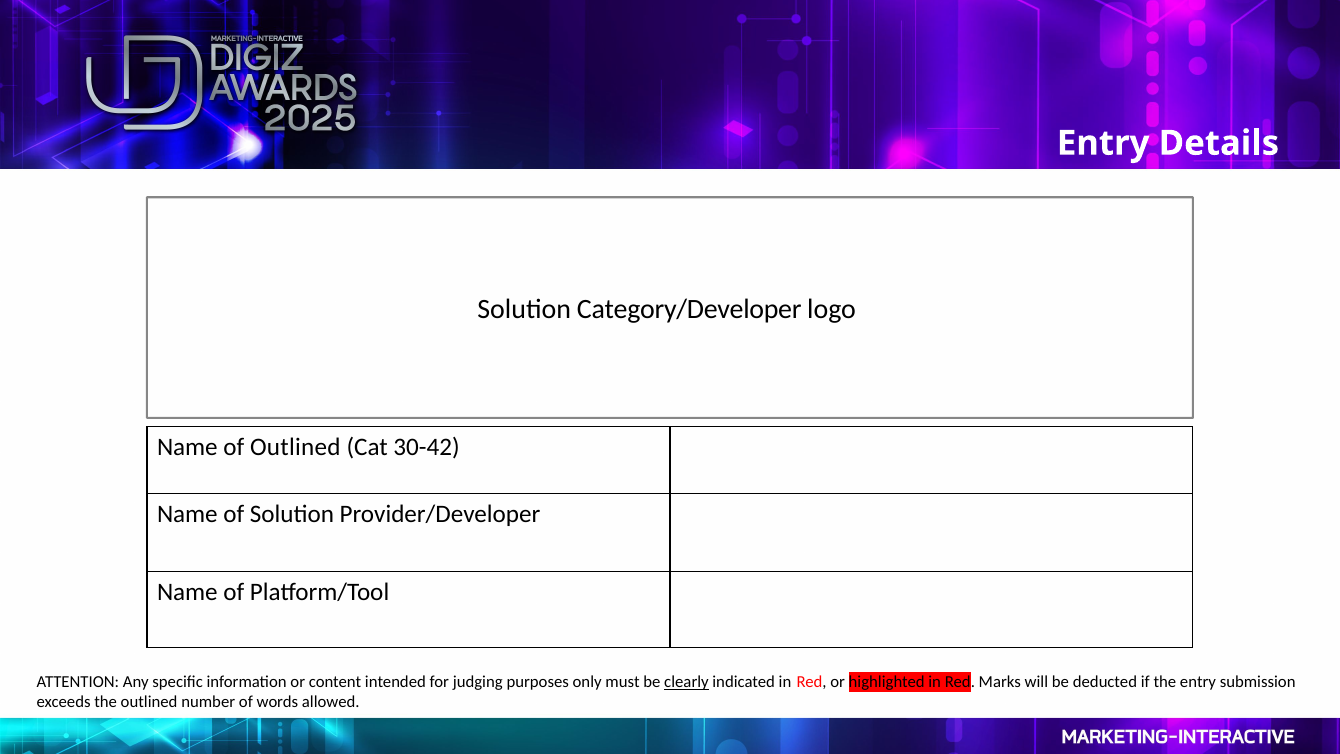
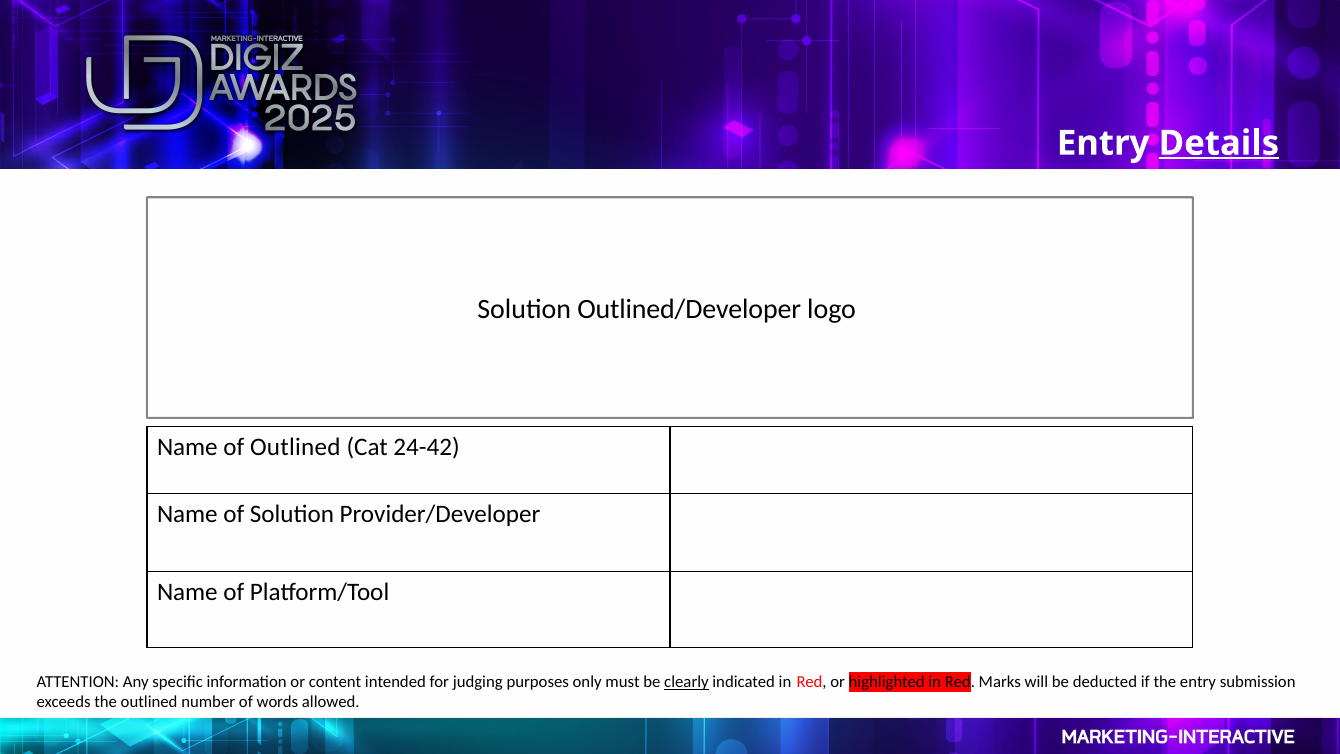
Details underline: none -> present (1219, 143)
Category/Developer: Category/Developer -> Outlined/Developer (689, 309)
30-42: 30-42 -> 24-42 (427, 447)
